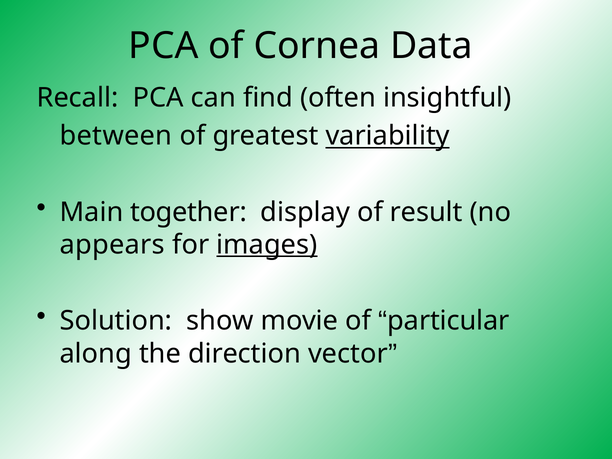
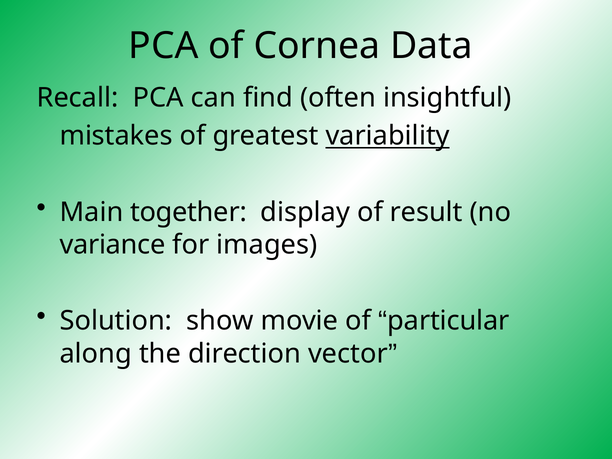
between: between -> mistakes (116, 136)
appears: appears -> variance (113, 245)
images underline: present -> none (267, 245)
